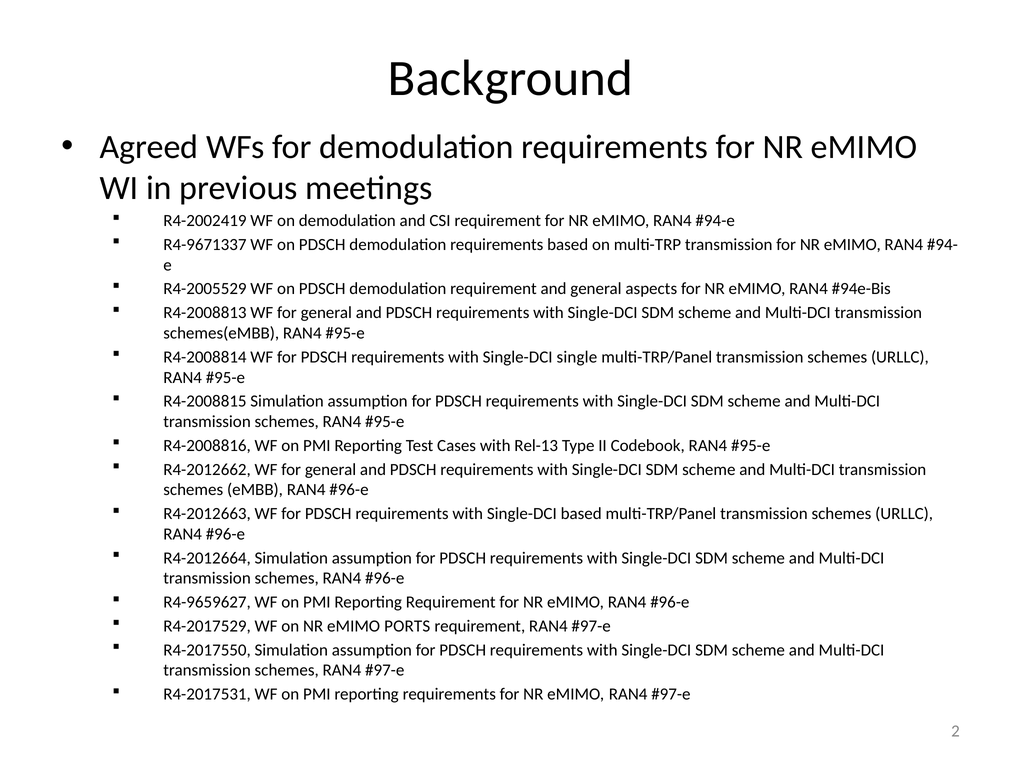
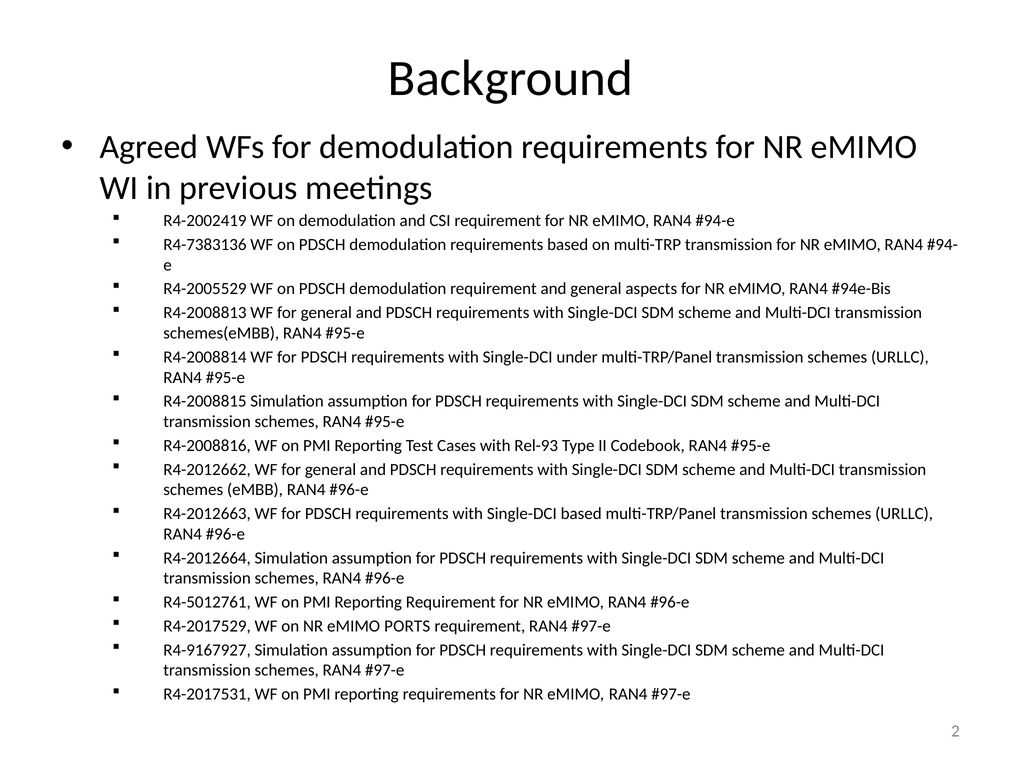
R4-9671337: R4-9671337 -> R4-7383136 (205, 245)
single: single -> under (577, 357)
Rel-13: Rel-13 -> Rel-93 (536, 445)
R4-9659627: R4-9659627 -> R4-5012761 (207, 602)
R4-2017550: R4-2017550 -> R4-9167927 (207, 650)
